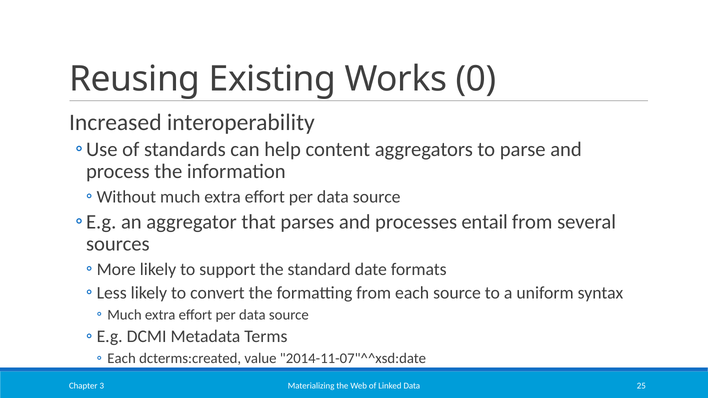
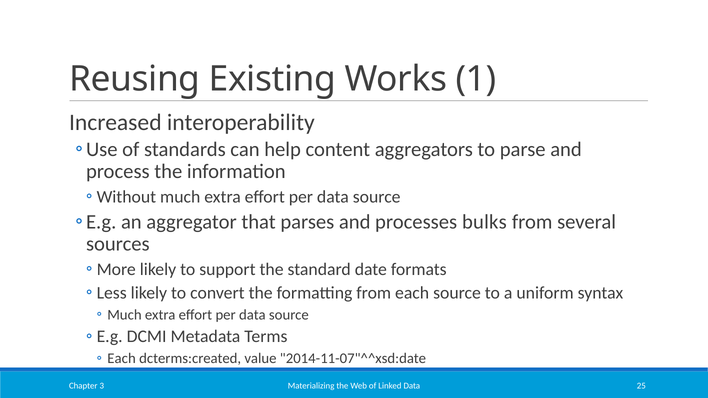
0: 0 -> 1 (476, 79)
entail: entail -> bulks (484, 222)
